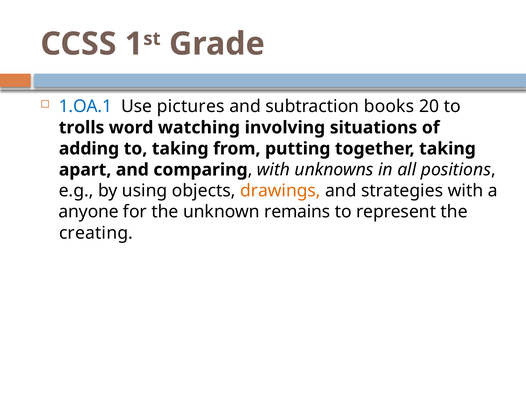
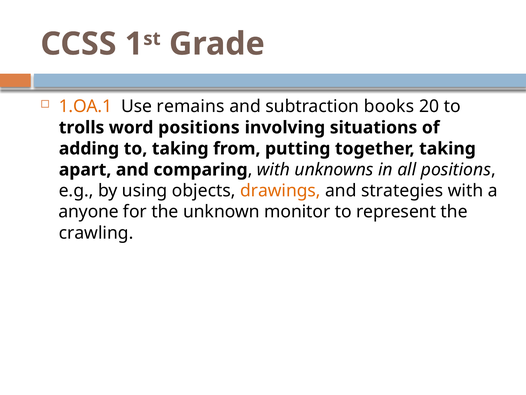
1.OA.1 colour: blue -> orange (85, 106)
pictures: pictures -> remains (191, 106)
word watching: watching -> positions (199, 127)
remains: remains -> monitor (297, 212)
creating: creating -> crawling (96, 233)
